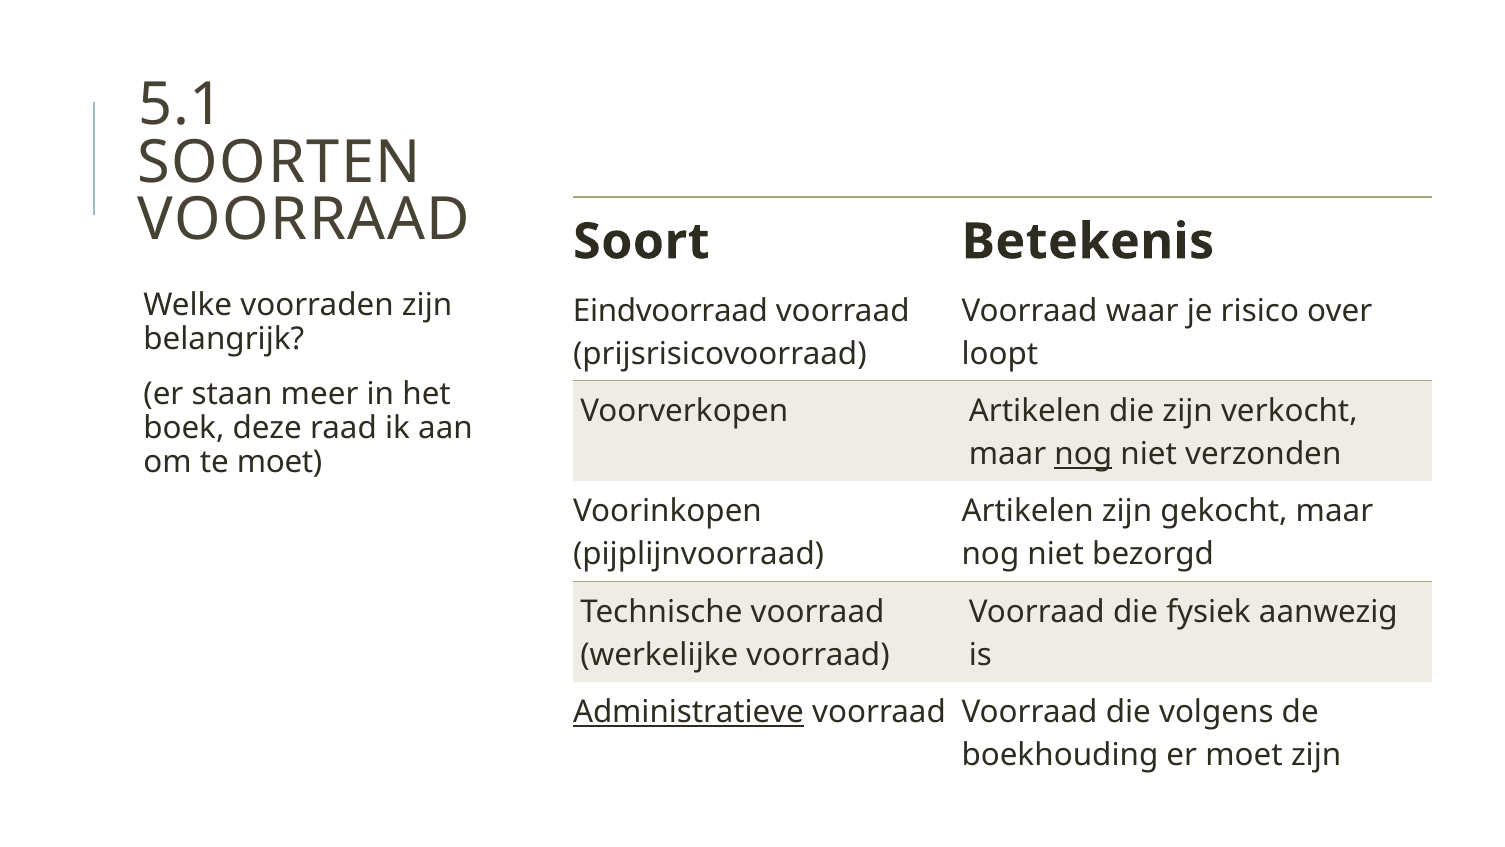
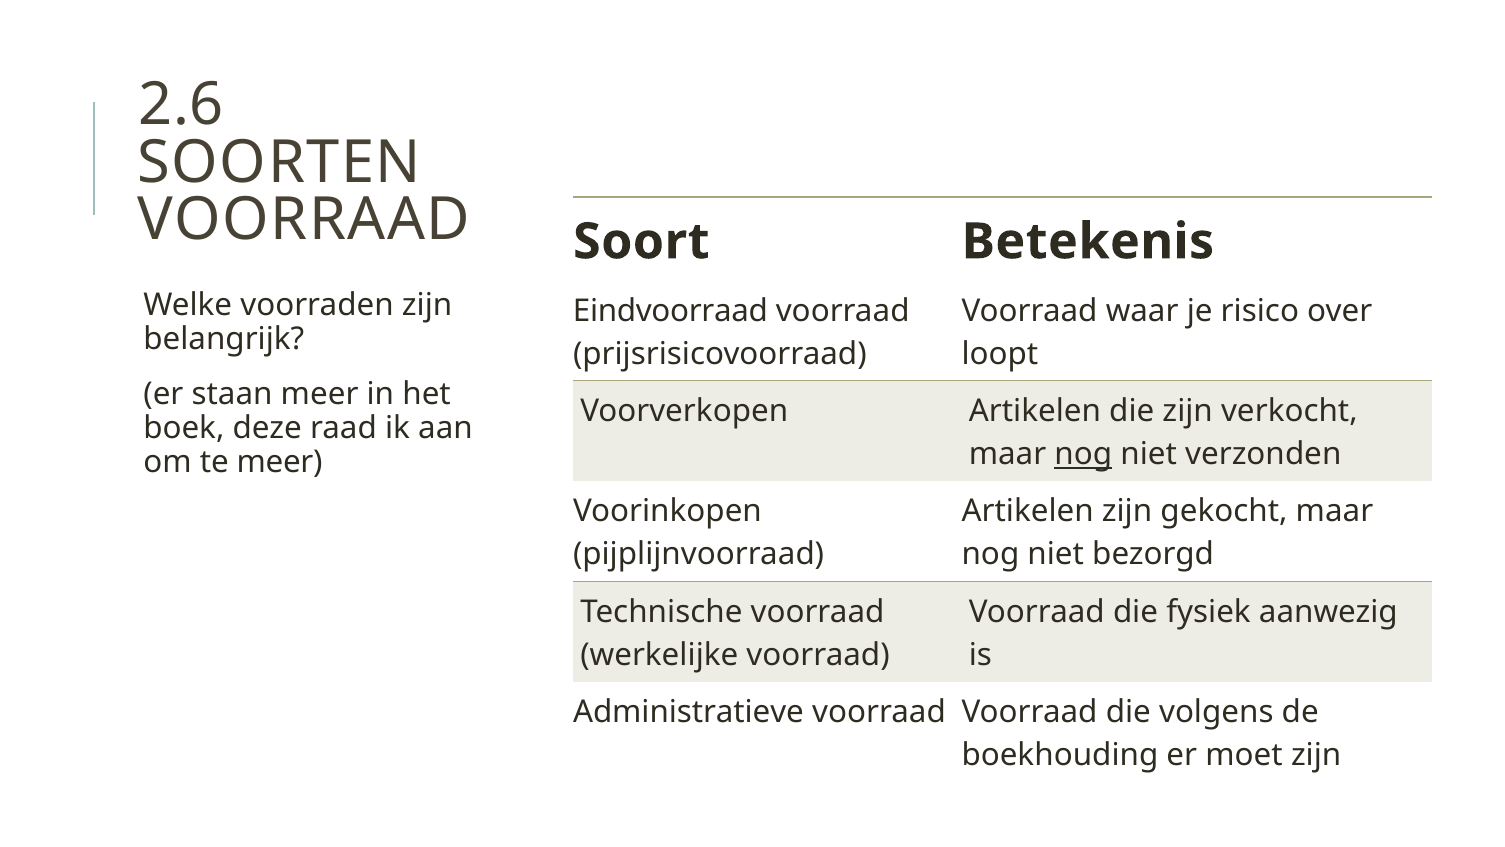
5.1: 5.1 -> 2.6 (181, 105)
te moet: moet -> meer (280, 462)
Administratieve underline: present -> none (688, 712)
